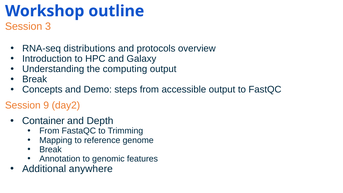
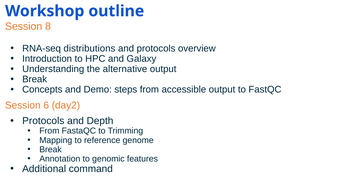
3: 3 -> 8 (48, 26)
computing: computing -> alternative (125, 69)
9: 9 -> 6 (46, 105)
Container: Container -> Protocols (43, 121)
anywhere: anywhere -> command (91, 169)
